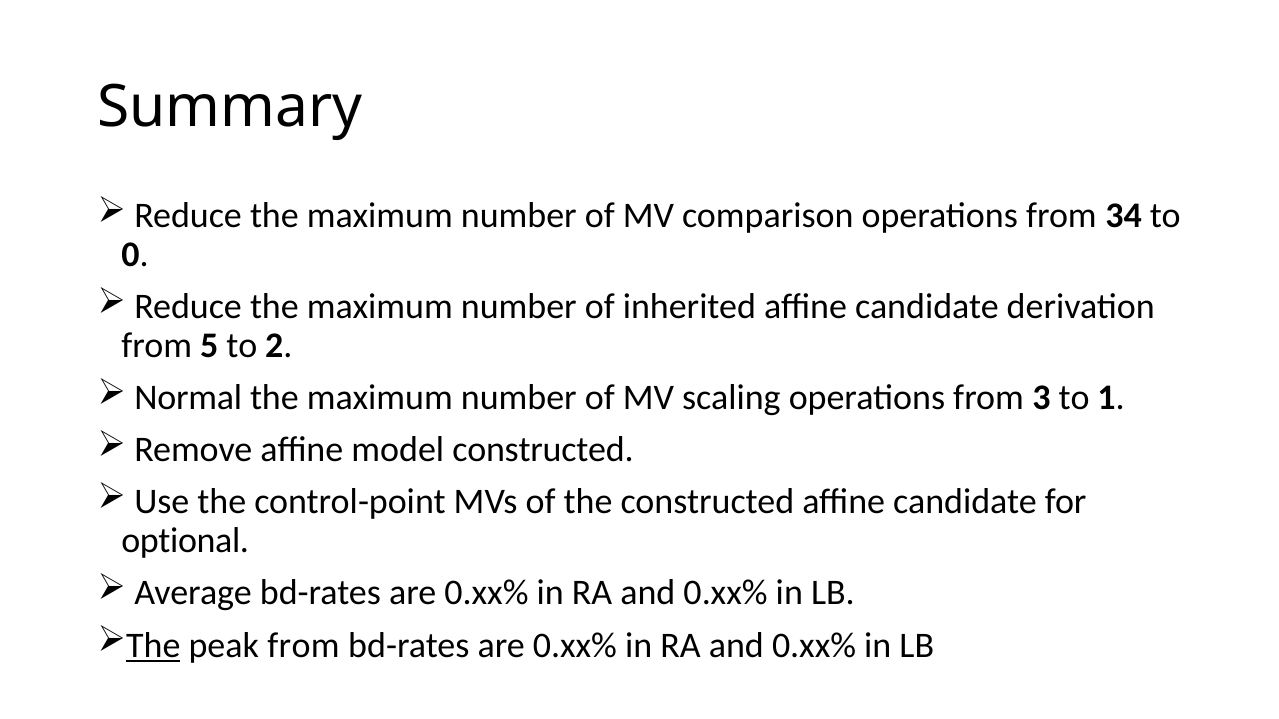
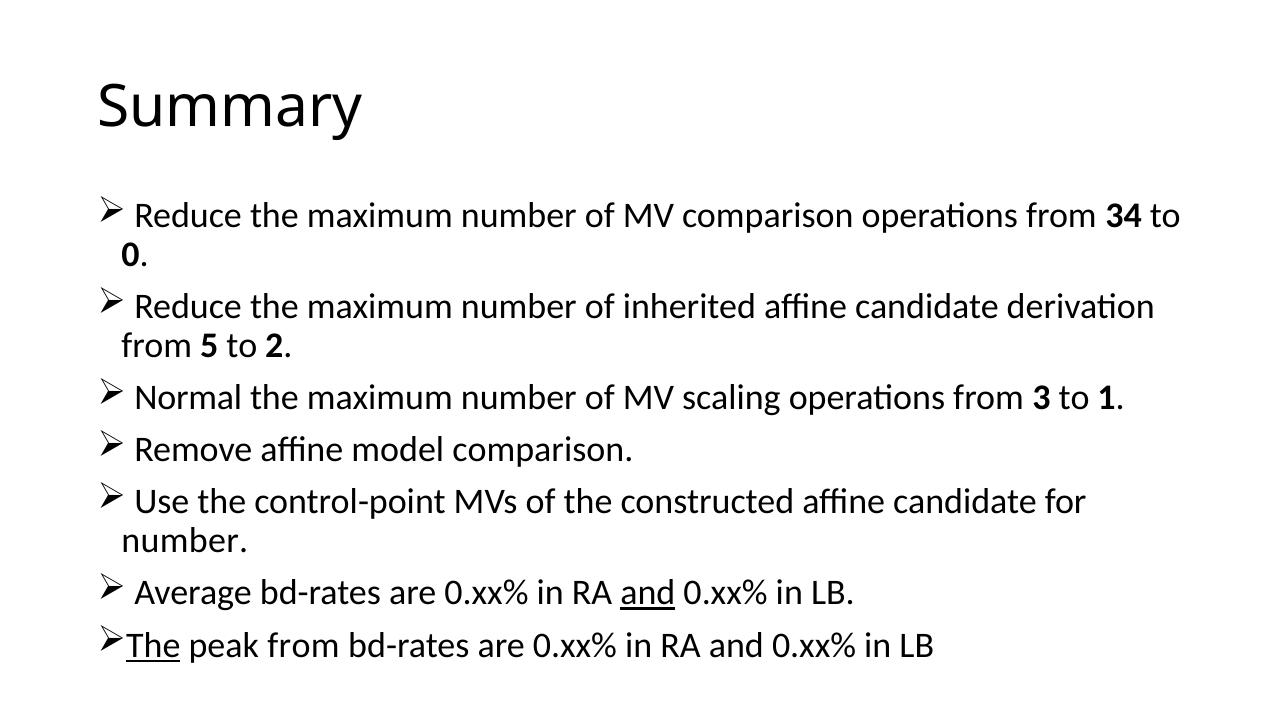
model constructed: constructed -> comparison (543, 450)
optional: optional -> number (185, 541)
and underline: none -> present (648, 593)
